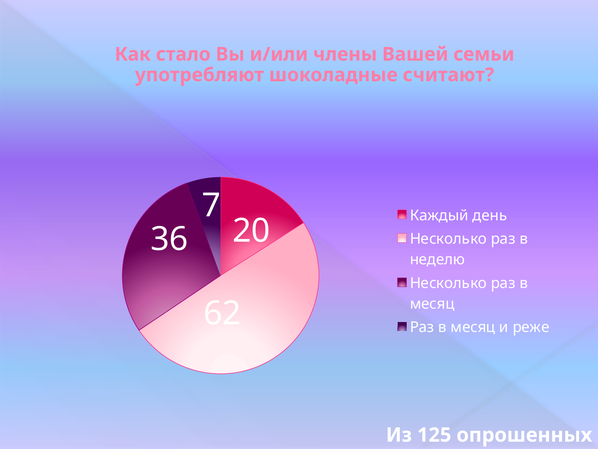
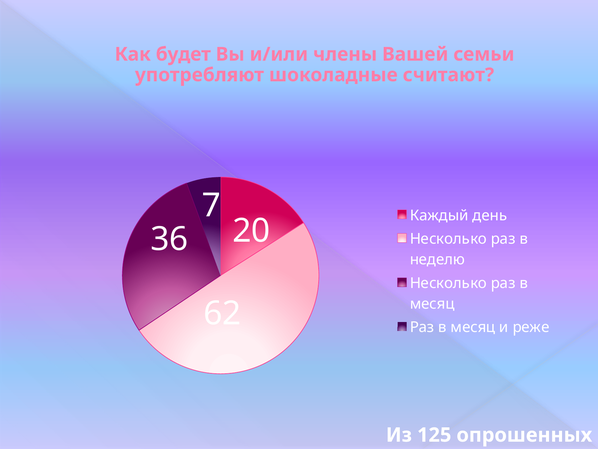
стало: стало -> будет (183, 54)
